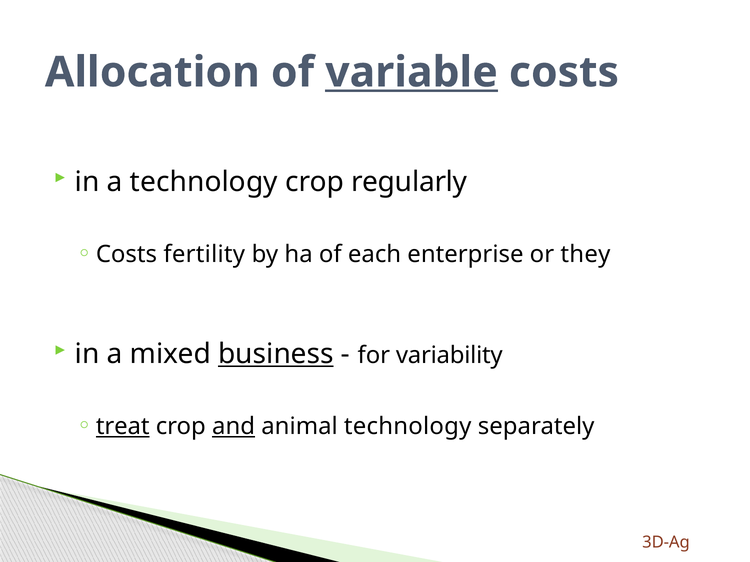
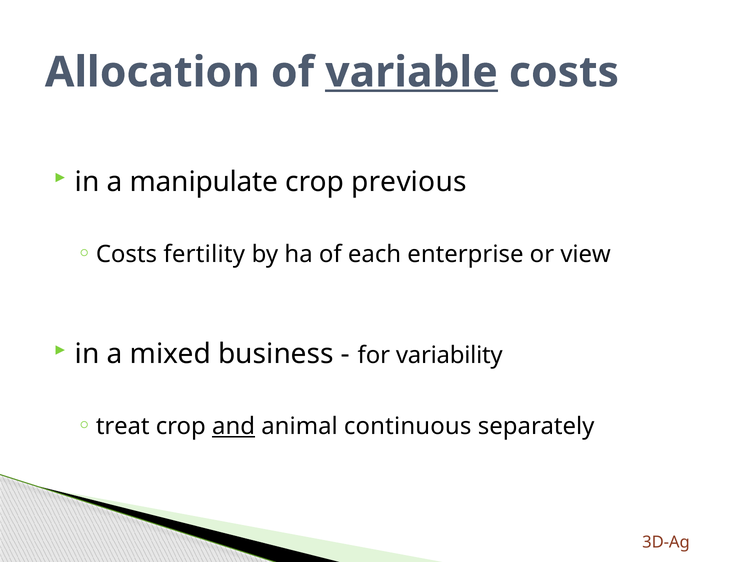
a technology: technology -> manipulate (204, 182)
regularly: regularly -> previous (409, 182)
they: they -> view (586, 254)
business underline: present -> none (276, 354)
treat underline: present -> none (123, 427)
animal technology: technology -> continuous (408, 427)
